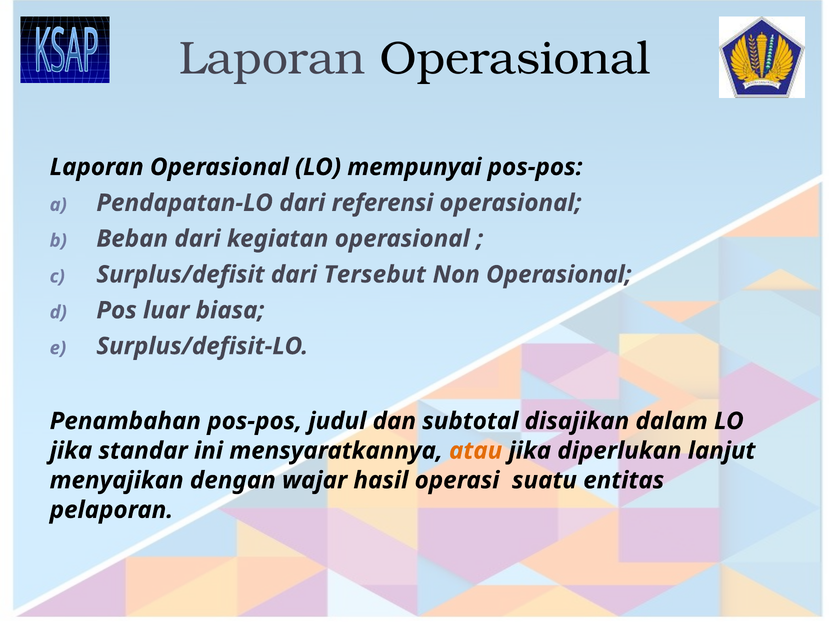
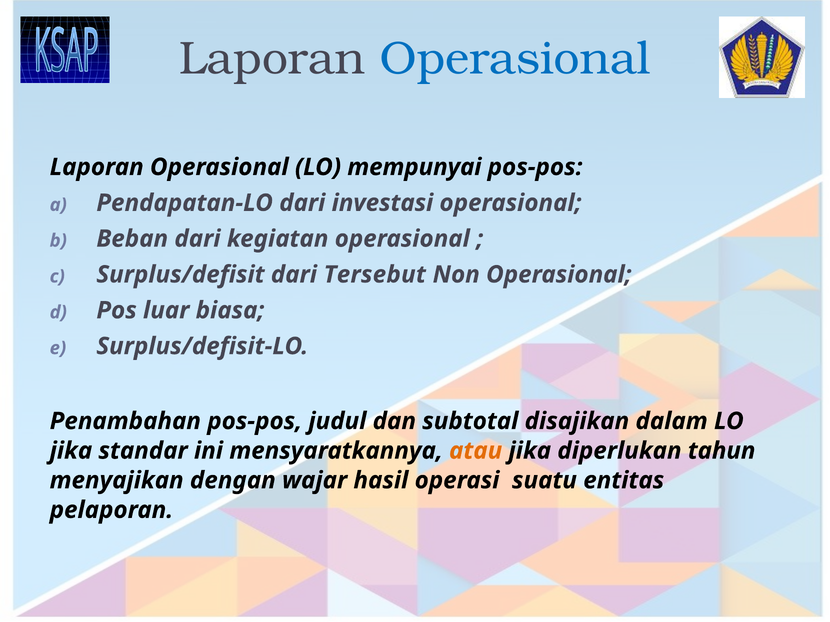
Operasional colour: black -> blue (515, 59)
referensi: referensi -> investasi (382, 203)
lanjut: lanjut -> tahun (722, 451)
